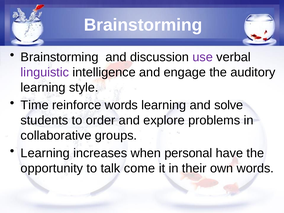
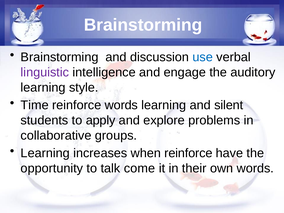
use colour: purple -> blue (203, 57)
solve: solve -> silent (229, 105)
order: order -> apply (101, 120)
when personal: personal -> reinforce (188, 153)
